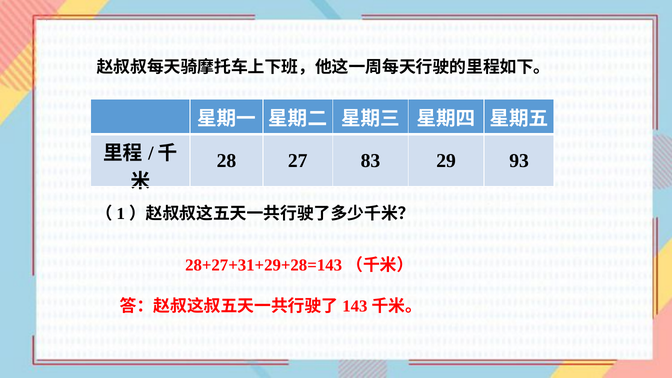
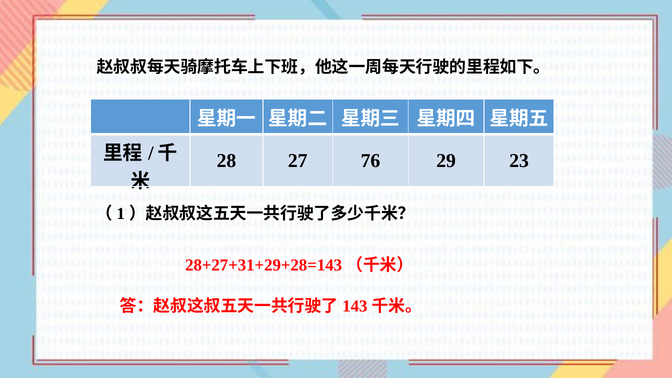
83: 83 -> 76 (370, 161)
93: 93 -> 23 (519, 161)
